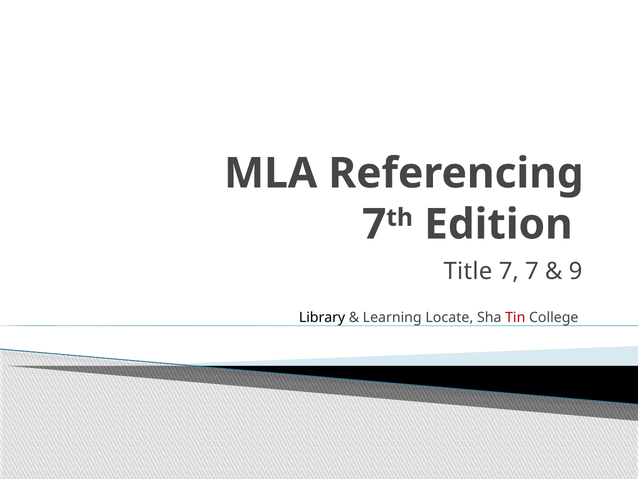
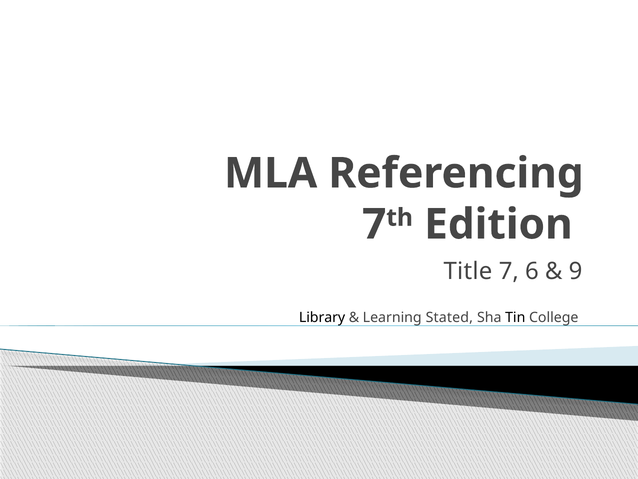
7 7: 7 -> 6 (532, 271)
Locate: Locate -> Stated (449, 317)
Tin colour: red -> black (515, 317)
